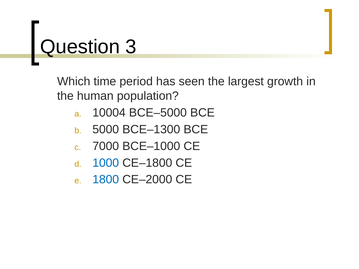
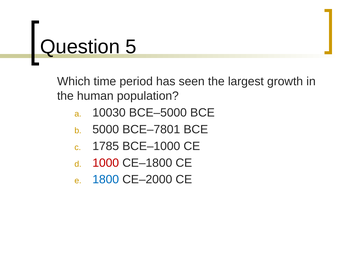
3: 3 -> 5 (131, 47)
10004: 10004 -> 10030 (109, 113)
BCE–1300: BCE–1300 -> BCE–7801 (151, 129)
7000: 7000 -> 1785 (106, 146)
1000 colour: blue -> red (106, 163)
